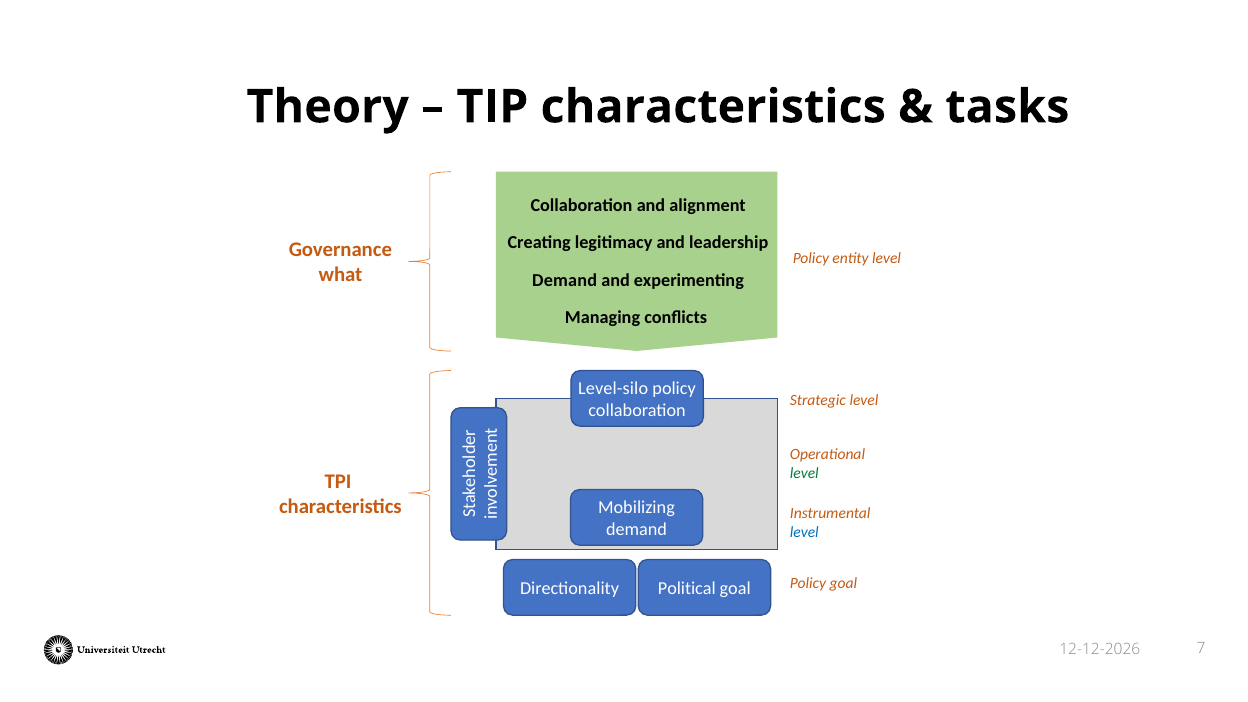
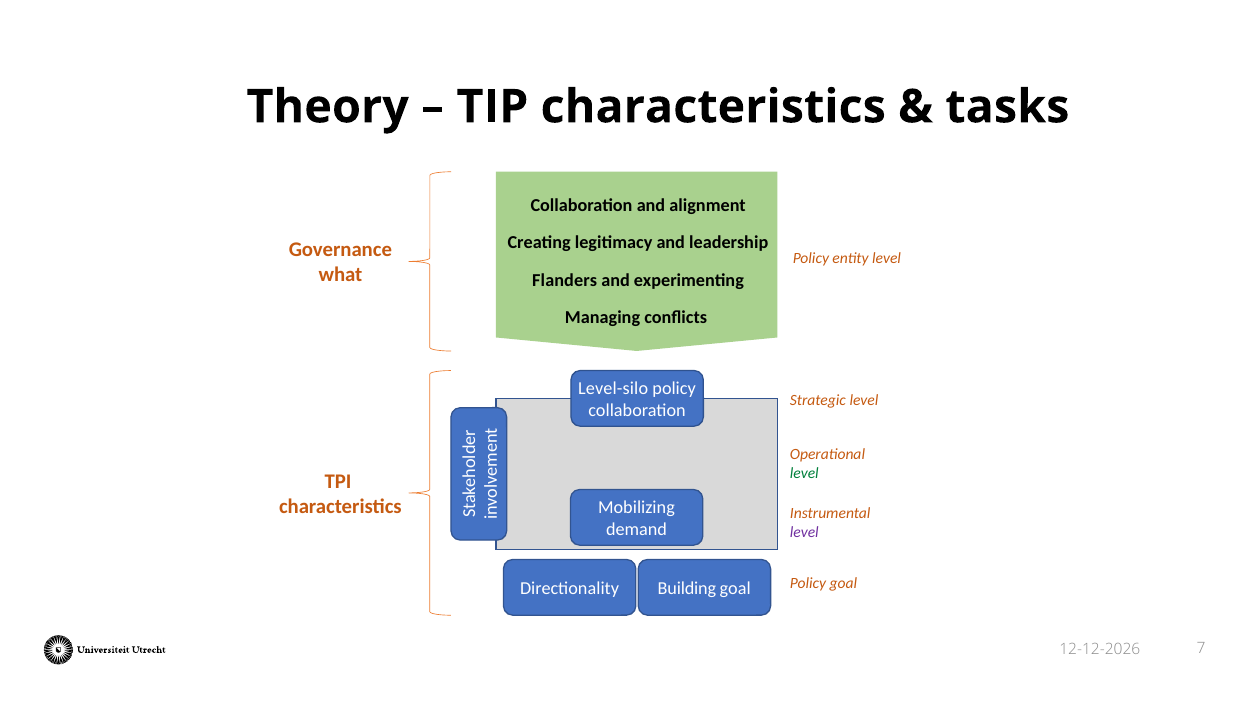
Demand: Demand -> Flanders (565, 280)
level colour: blue -> purple (804, 532)
Political: Political -> Building (687, 588)
